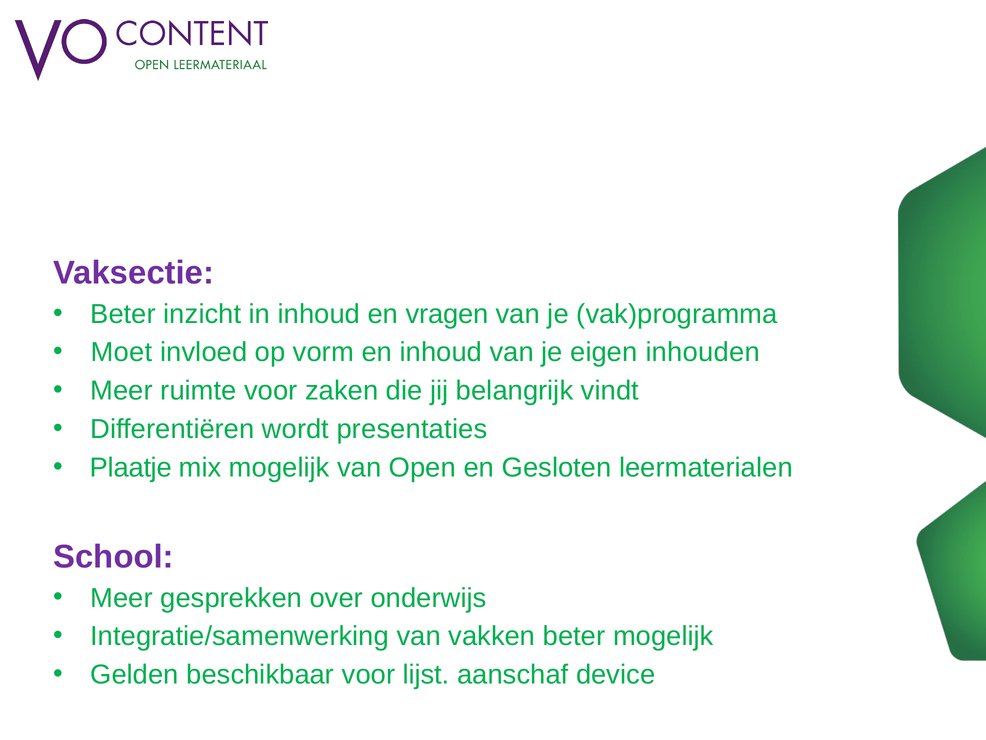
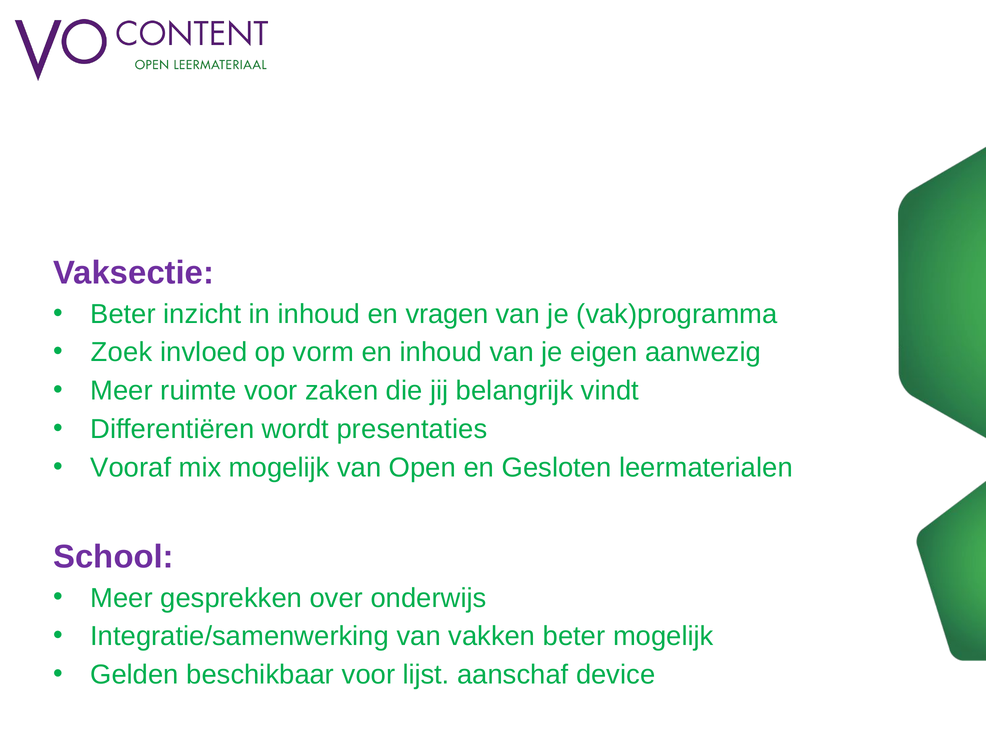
Moet: Moet -> Zoek (121, 352)
inhouden: inhouden -> aanwezig (703, 352)
Plaatje: Plaatje -> Vooraf (131, 467)
